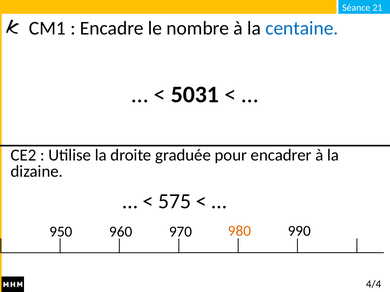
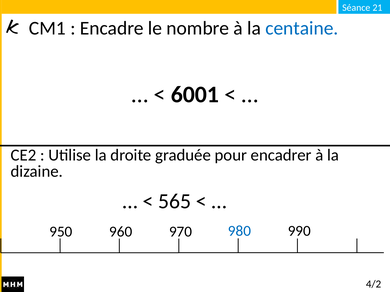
5031: 5031 -> 6001 (195, 95)
575: 575 -> 565 (175, 202)
980 colour: orange -> blue (239, 231)
4/4: 4/4 -> 4/2 (374, 285)
